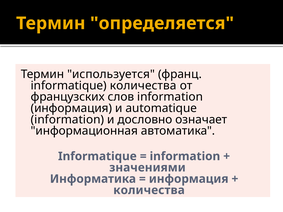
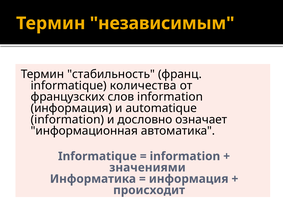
определяется: определяется -> независимым (162, 23)
используется: используется -> стабильность (111, 74)
количества: количества -> происходит (149, 190)
